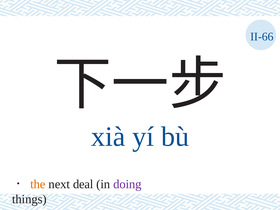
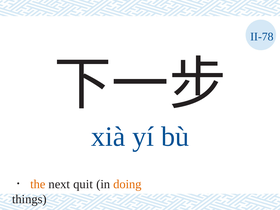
II-66: II-66 -> II-78 (262, 37)
deal: deal -> quit (83, 184)
doing colour: purple -> orange (127, 184)
